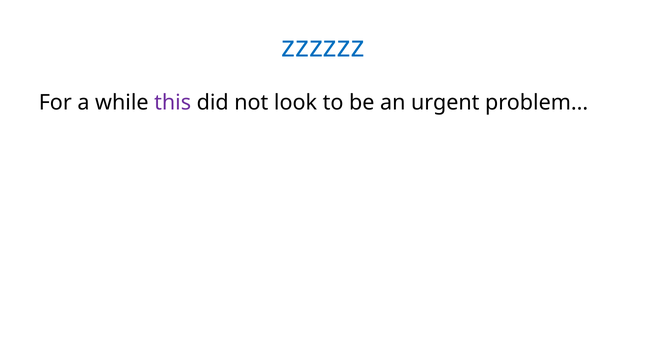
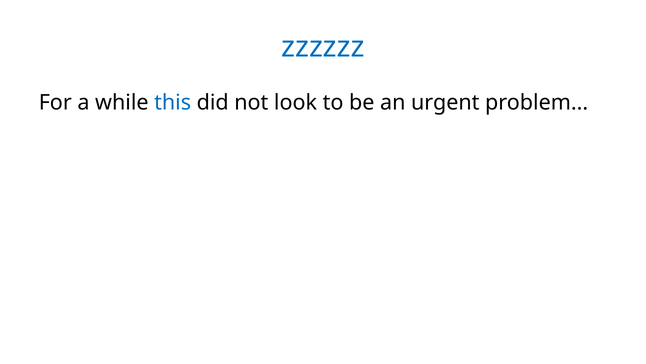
this colour: purple -> blue (173, 102)
